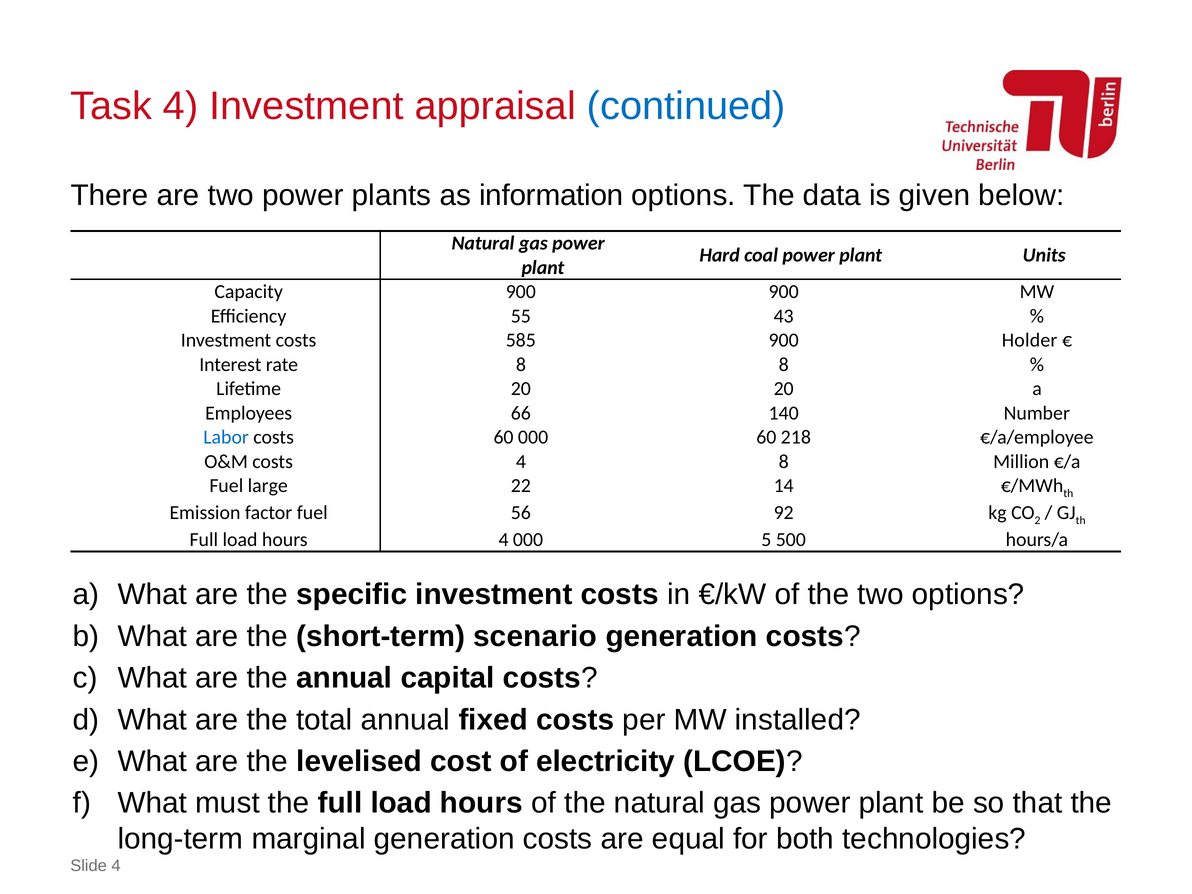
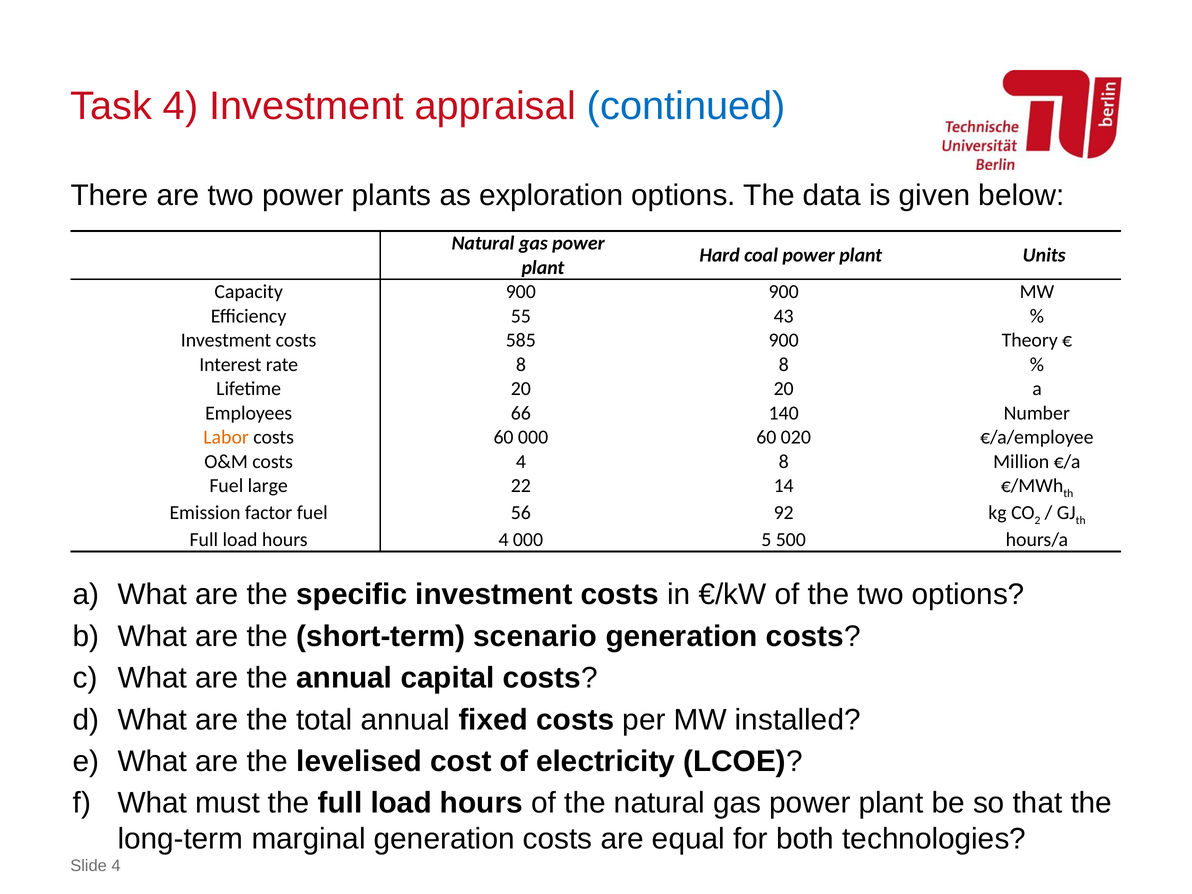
information: information -> exploration (551, 195)
Holder: Holder -> Theory (1030, 340)
Labor colour: blue -> orange (226, 437)
218: 218 -> 020 (796, 437)
